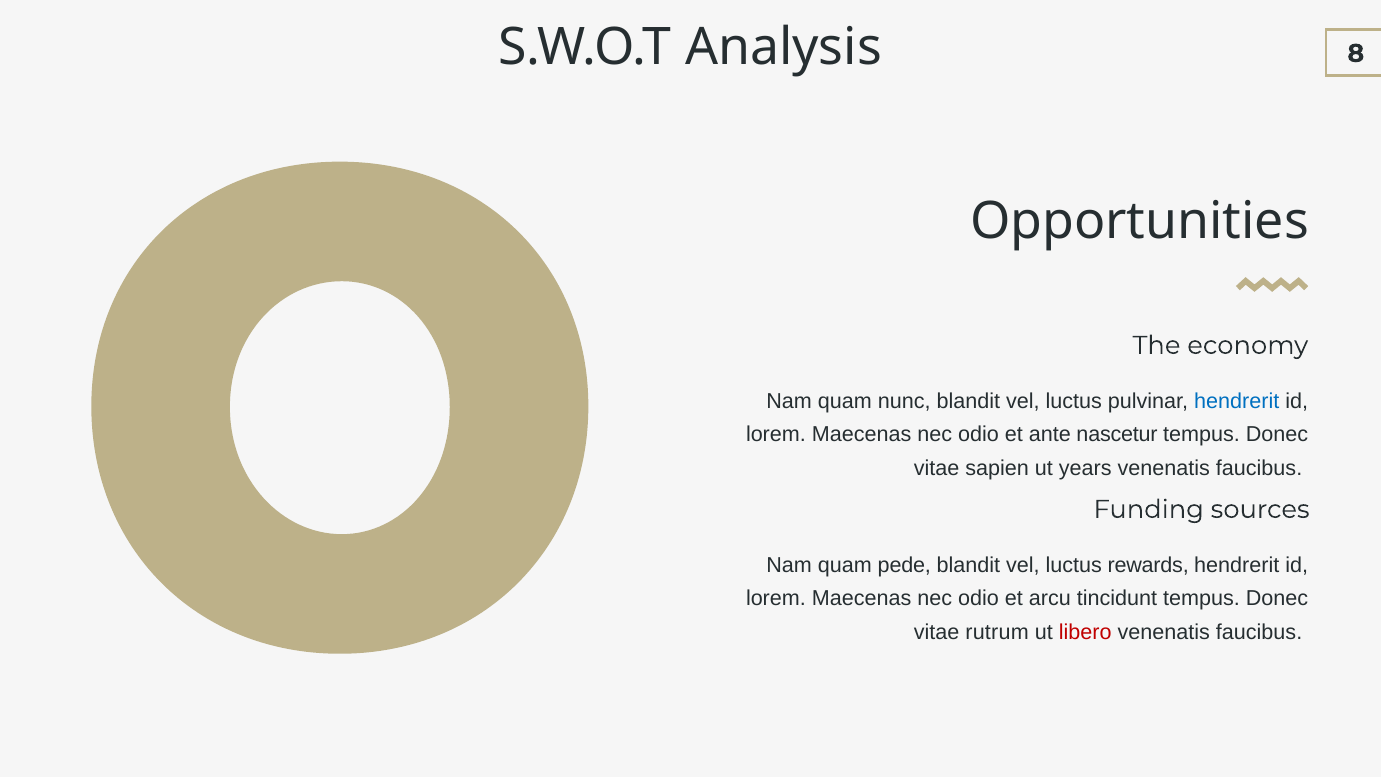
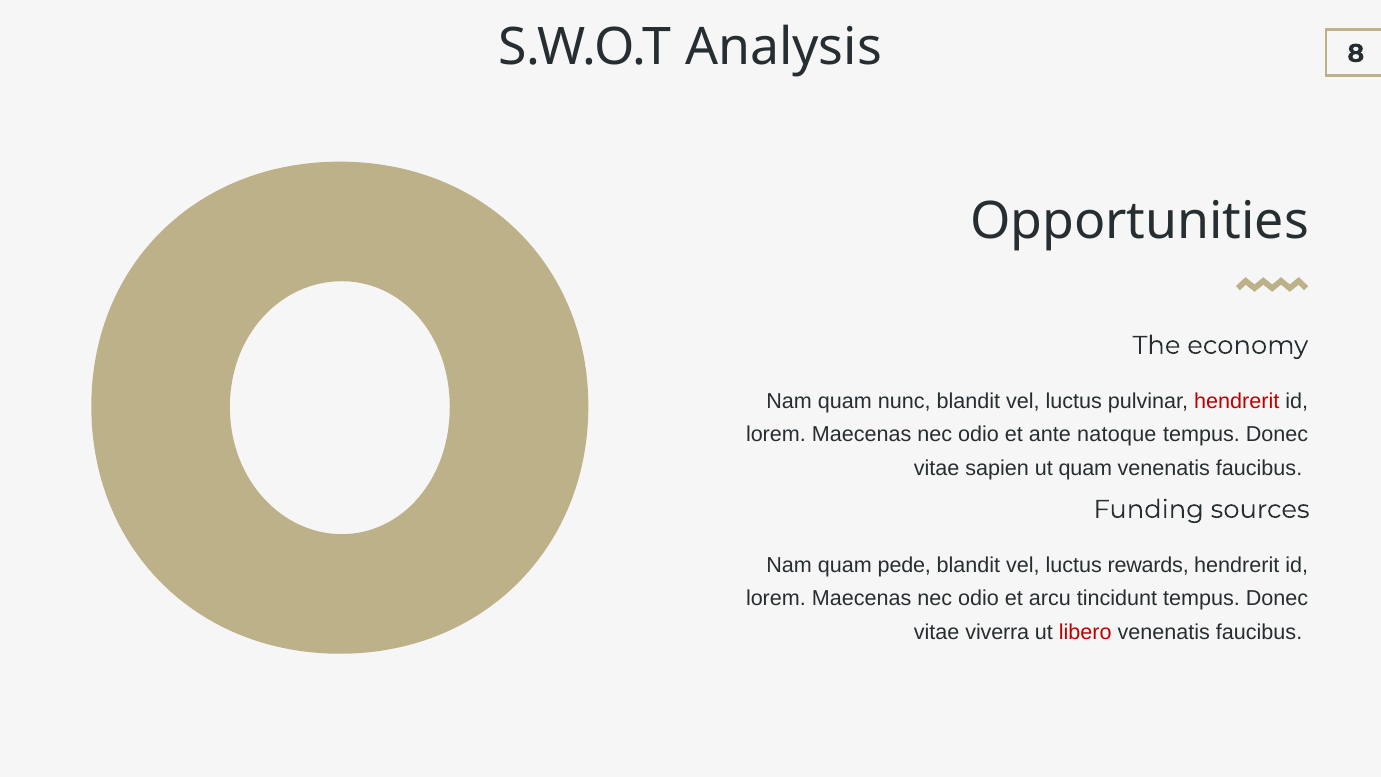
hendrerit colour: blue -> red (1237, 401)
nascetur: nascetur -> natoque (1117, 435)
ut years: years -> quam (1085, 468)
rutrum: rutrum -> viverra (997, 632)
